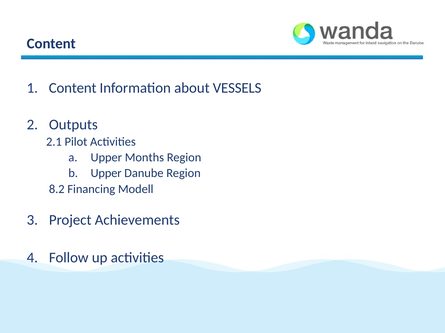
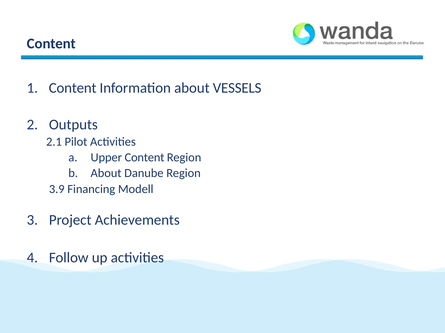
Upper Months: Months -> Content (145, 158)
Upper: Upper -> About (106, 174)
8.2: 8.2 -> 3.9 (57, 189)
